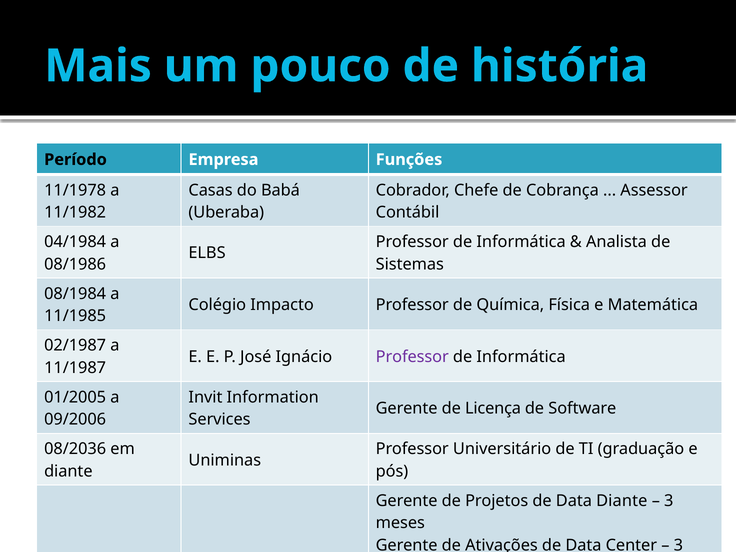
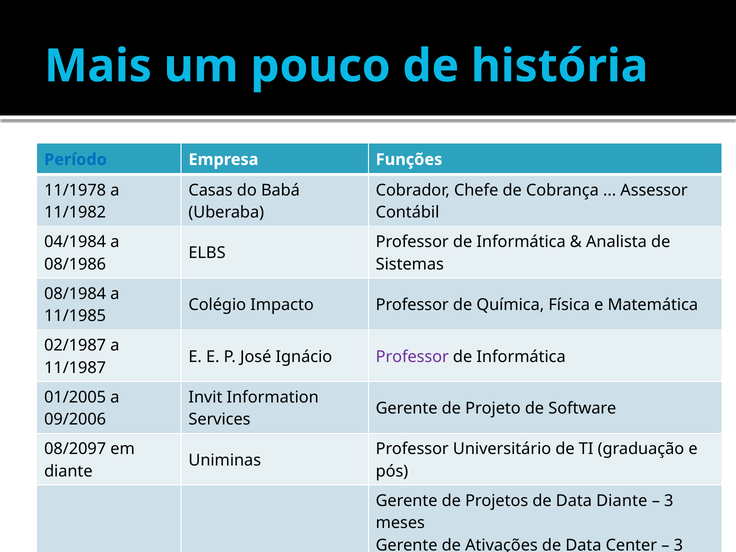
Período colour: black -> blue (76, 160)
Licença: Licença -> Projeto (493, 408)
08/2036: 08/2036 -> 08/2097 (75, 449)
